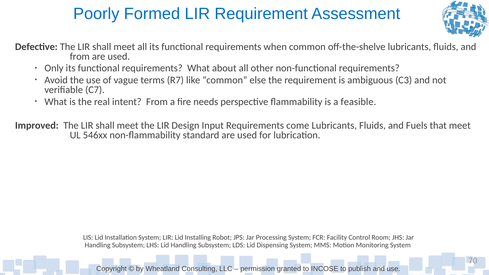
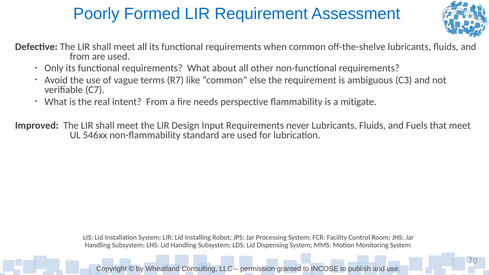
feasible: feasible -> mitigate (359, 102)
come: come -> never (298, 125)
